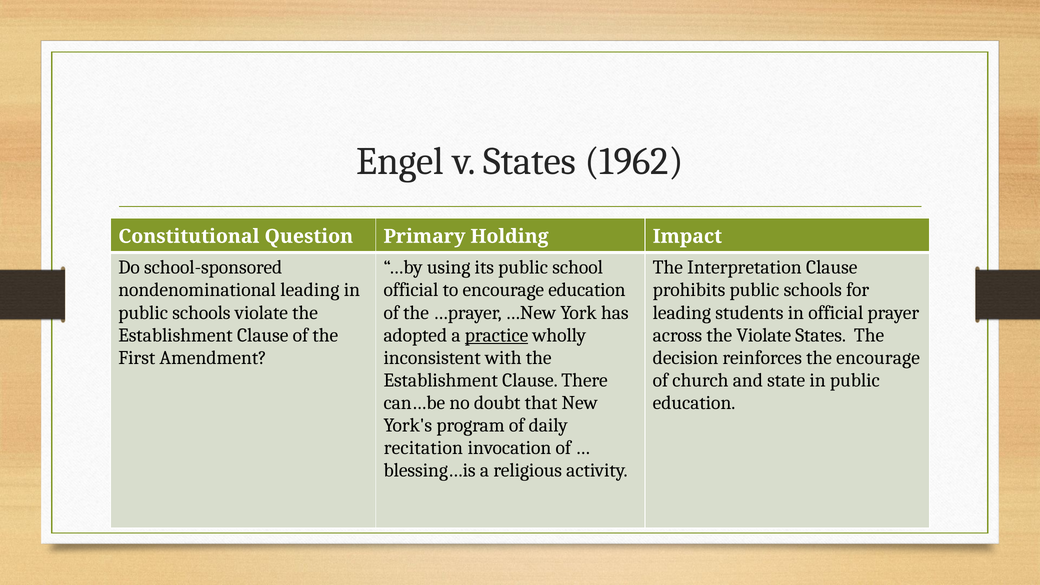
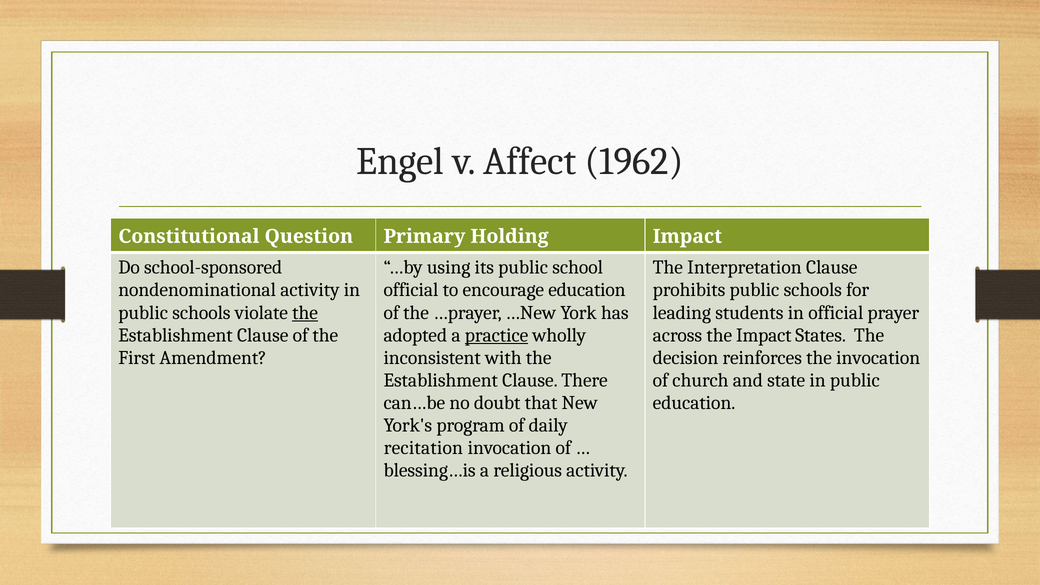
v States: States -> Affect (530, 162)
nondenominational leading: leading -> activity (310, 290)
the underline: none -> present (305, 313)
the Violate: Violate -> Impact (764, 335)
the encourage: encourage -> invocation (878, 358)
